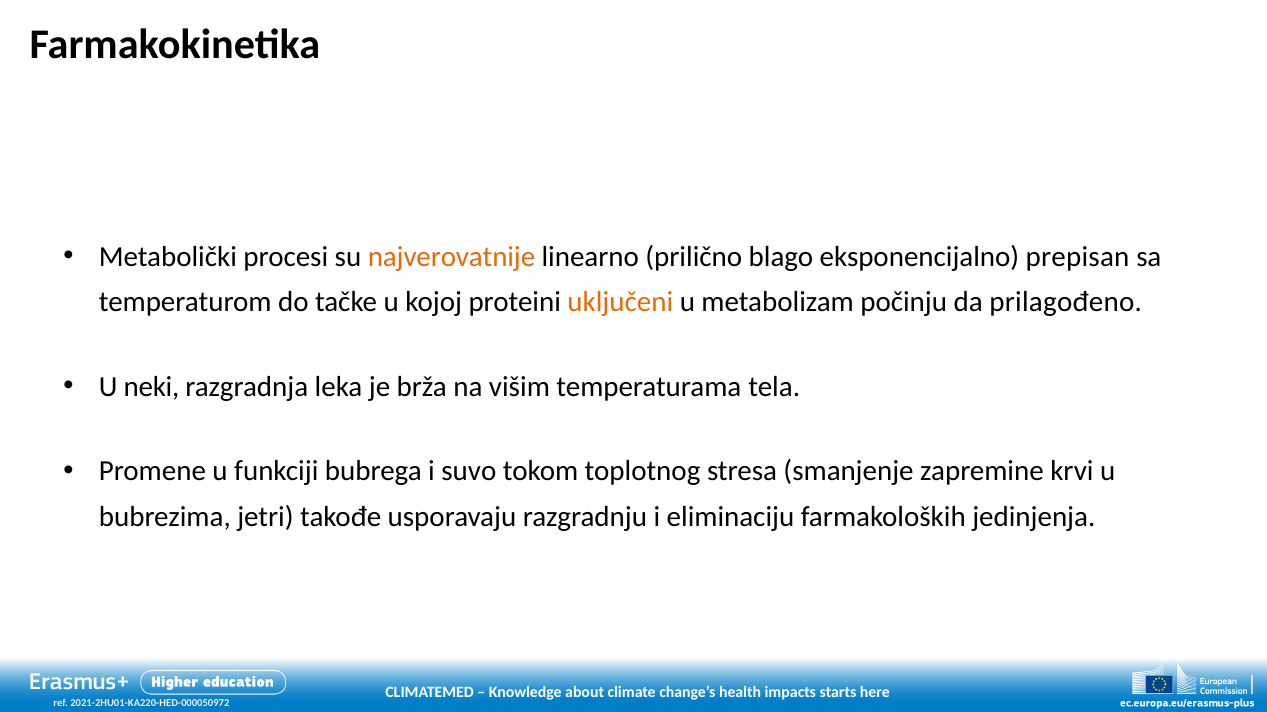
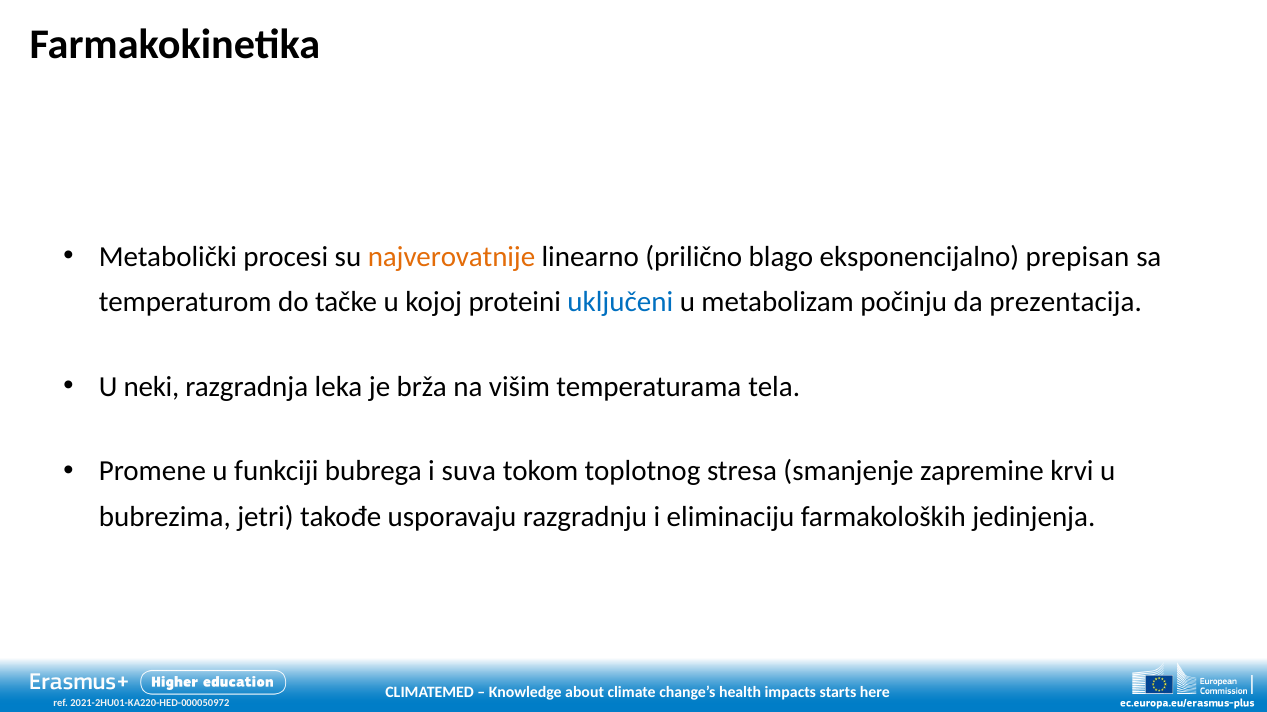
uključeni colour: orange -> blue (620, 302)
prilagođeno: prilagođeno -> prezentacija (1066, 302)
suvo: suvo -> suva (469, 472)
